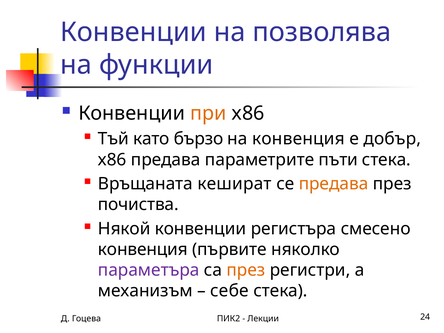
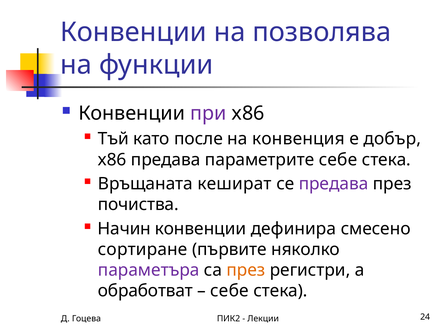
при colour: orange -> purple (208, 113)
бързо: бързо -> после (198, 139)
параметрите пъти: пъти -> себе (338, 160)
предава colour: orange -> purple (334, 184)
Някой: Някой -> Начин (124, 229)
регистъра: регистъра -> дефинира (293, 229)
конвенция: конвенция -> сортиране (143, 249)
механизъм: механизъм -> обработват (145, 291)
